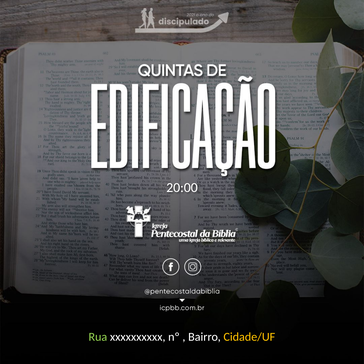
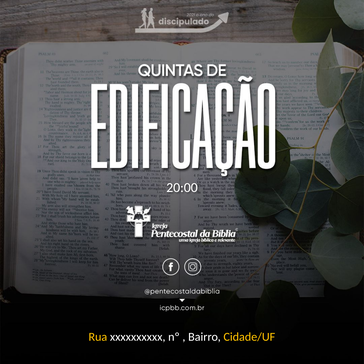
Rua colour: light green -> yellow (98, 337)
